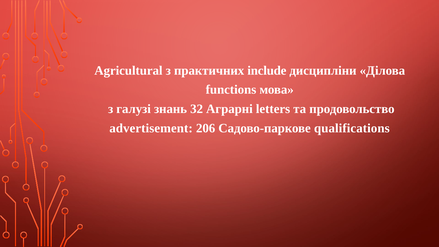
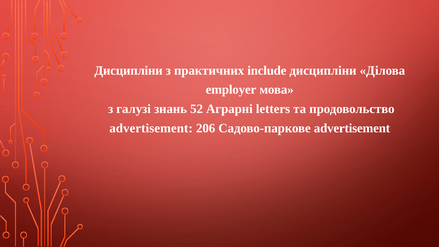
Agricultural: Agricultural -> Дисципліни (129, 70)
functions: functions -> employer (231, 90)
32: 32 -> 52 (197, 109)
Садово-паркове qualifications: qualifications -> advertisement (352, 128)
